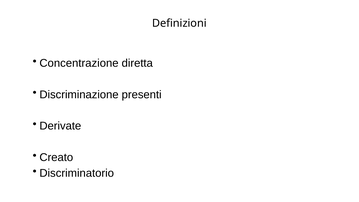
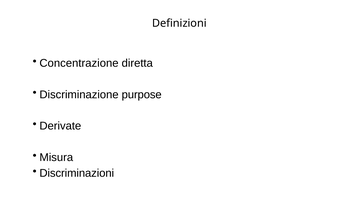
presenti: presenti -> purpose (142, 95)
Creato: Creato -> Misura (56, 157)
Discriminatorio: Discriminatorio -> Discriminazioni (77, 173)
